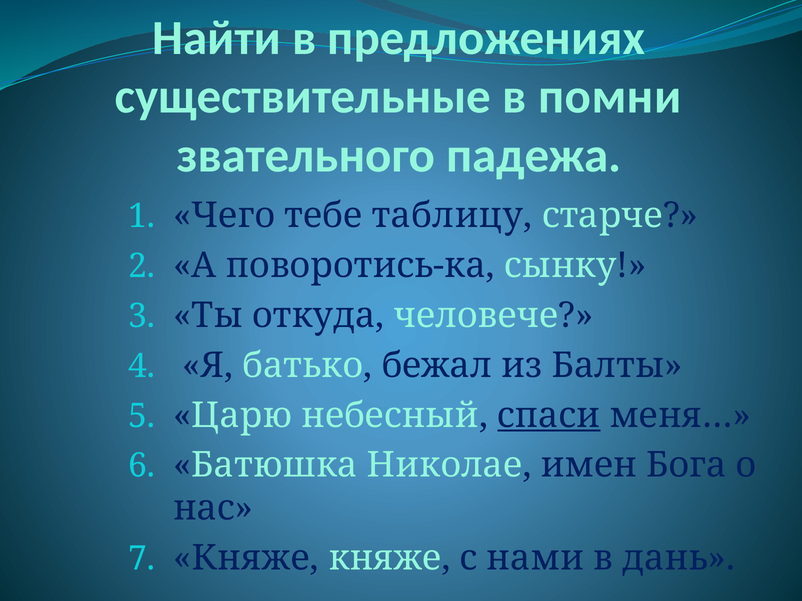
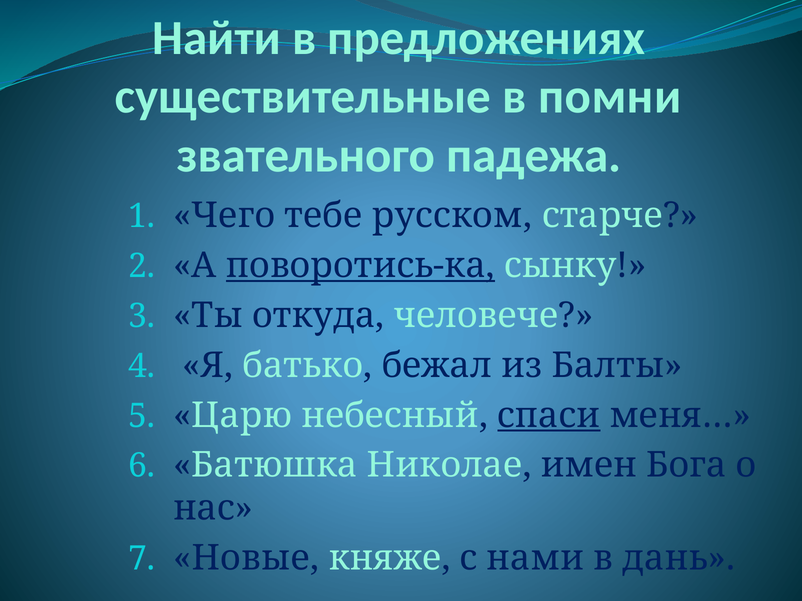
таблицу: таблицу -> русском (452, 216)
поворотись-ка underline: none -> present (360, 266)
Княже: Княже -> Новые (246, 558)
